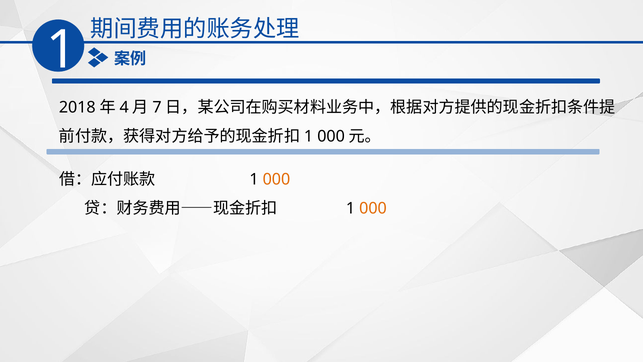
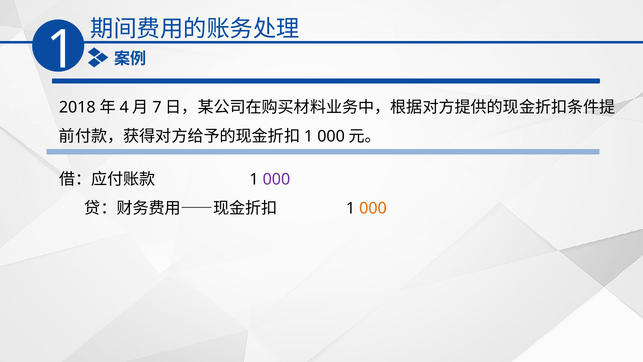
000 colour: orange -> purple (276, 179)
